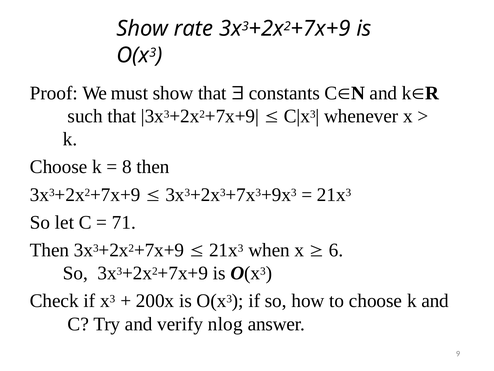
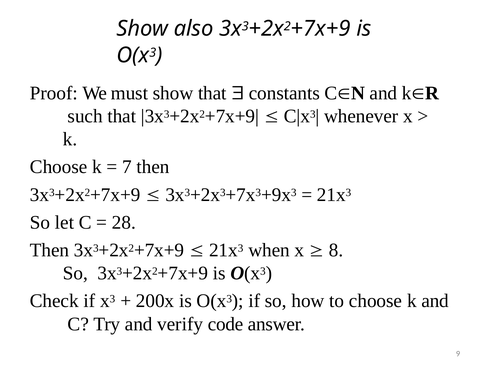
rate: rate -> also (194, 29)
8: 8 -> 7 (127, 167)
71: 71 -> 28 (124, 222)
6: 6 -> 8 (336, 250)
nlog: nlog -> code (226, 324)
